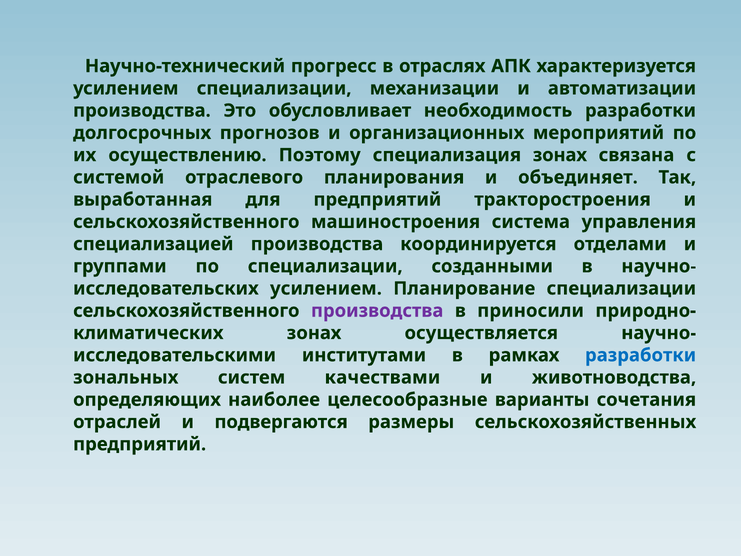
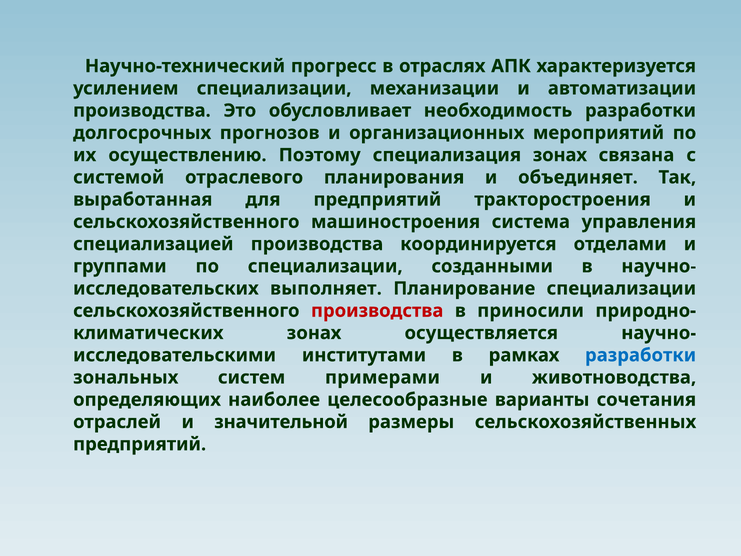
усилением: усилением -> выполняет (326, 288)
производства colour: purple -> red (377, 311)
качествами: качествами -> примерами (382, 377)
подвергаются: подвергаются -> значительной (281, 422)
